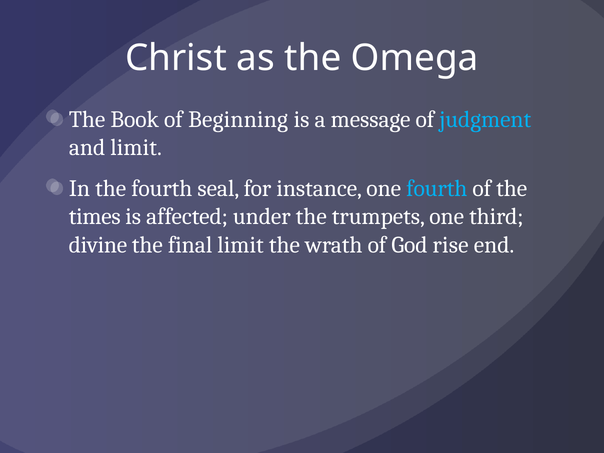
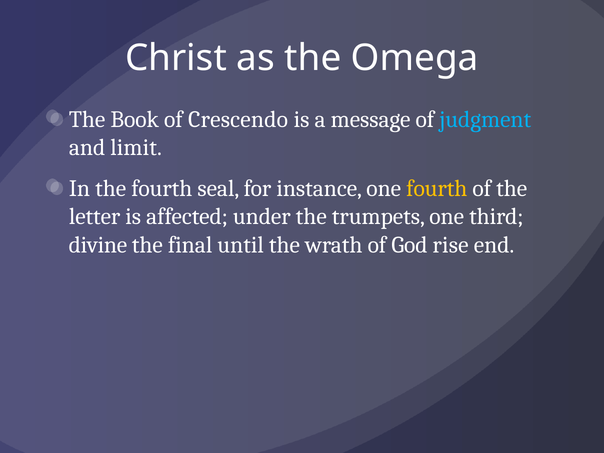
Beginning: Beginning -> Crescendo (238, 119)
fourth colour: light blue -> yellow (437, 188)
times: times -> letter (95, 217)
final limit: limit -> until (241, 245)
